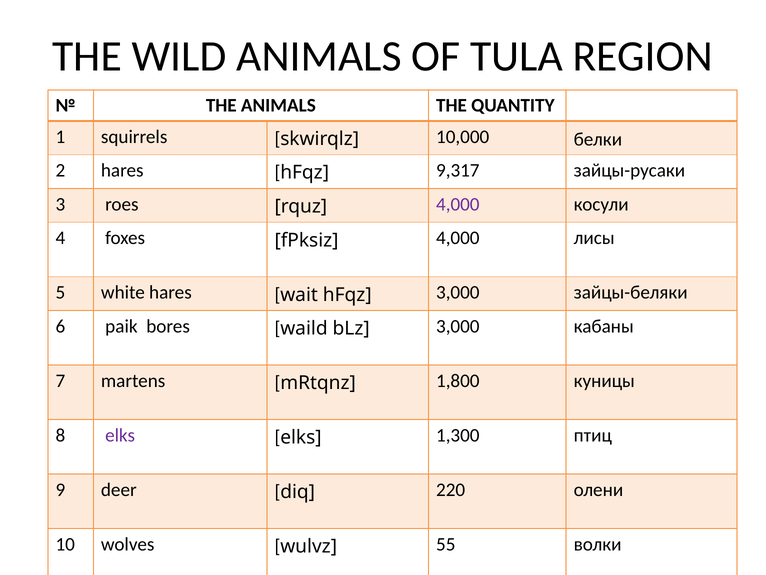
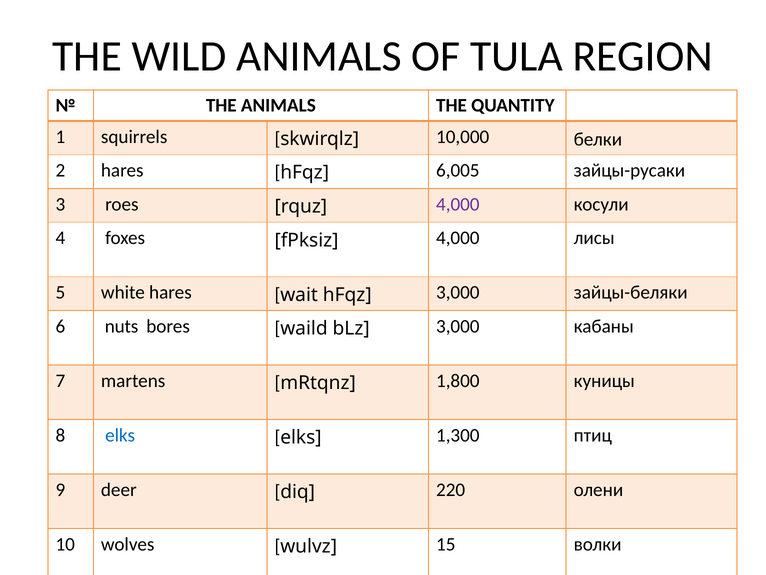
9,317: 9,317 -> 6,005 (458, 170)
paik: paik -> nuts (122, 326)
elks colour: purple -> blue (120, 435)
55: 55 -> 15 (446, 544)
